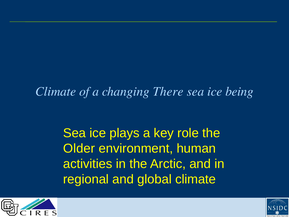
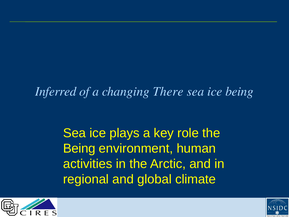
Climate: Climate -> Inferred (56, 91)
Older: Older -> Being (79, 148)
